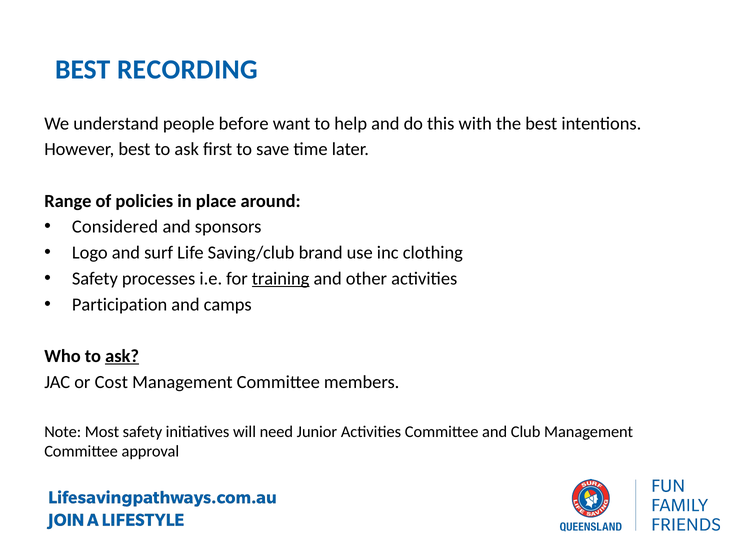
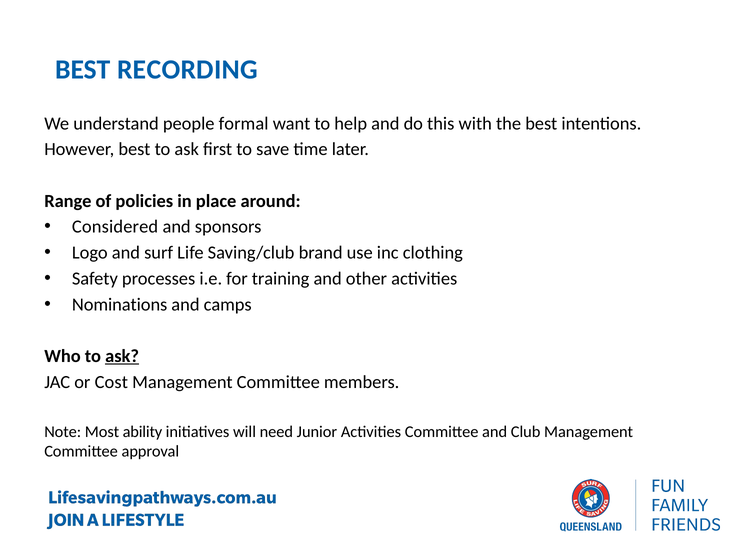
before: before -> formal (244, 123)
training underline: present -> none (281, 278)
Participation: Participation -> Nominations (120, 304)
Most safety: safety -> ability (142, 431)
